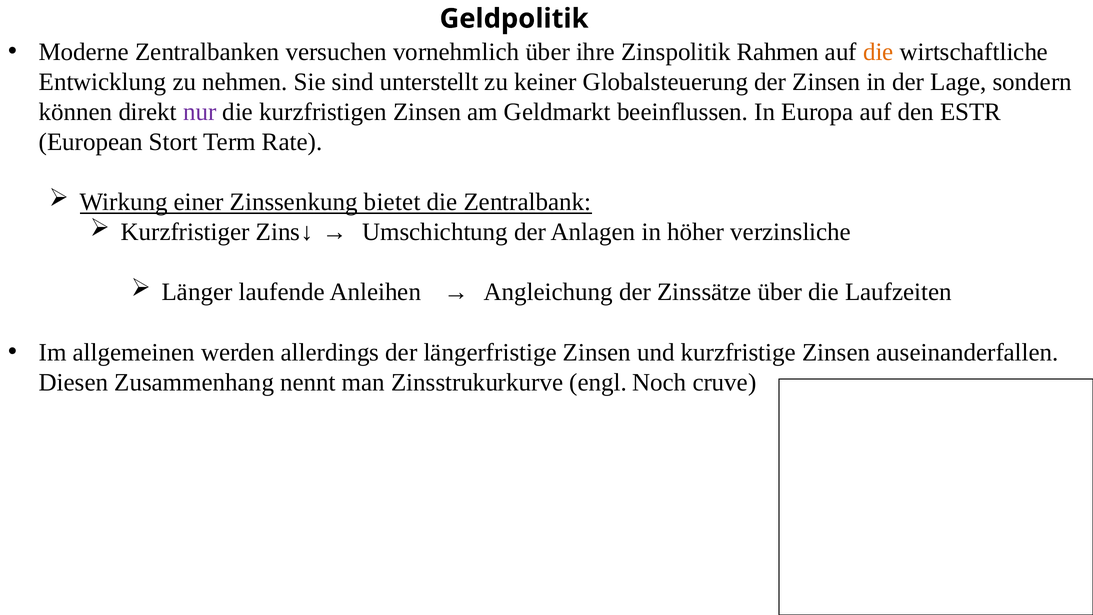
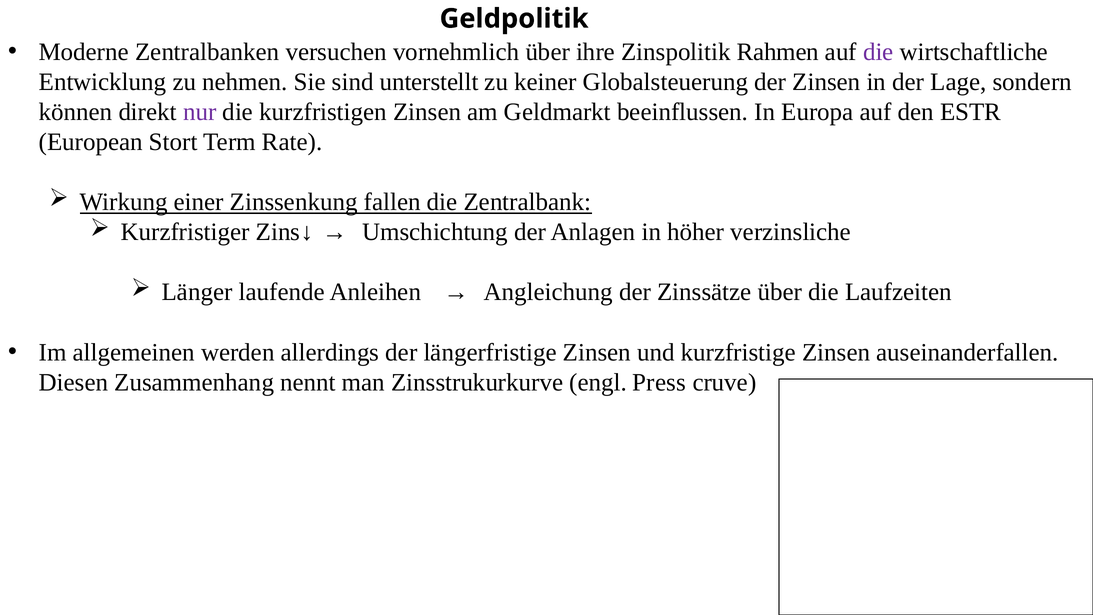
die colour: orange -> purple (878, 52)
bietet: bietet -> fallen (392, 202)
Noch: Noch -> Press (659, 382)
